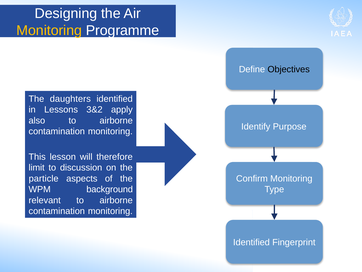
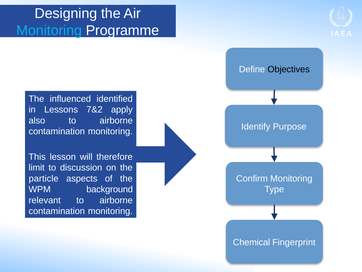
Monitoring colour: yellow -> light blue (49, 30)
daughters: daughters -> influenced (70, 99)
3&2: 3&2 -> 7&2 (94, 109)
Identified: Identified -> Chemical (251, 242)
